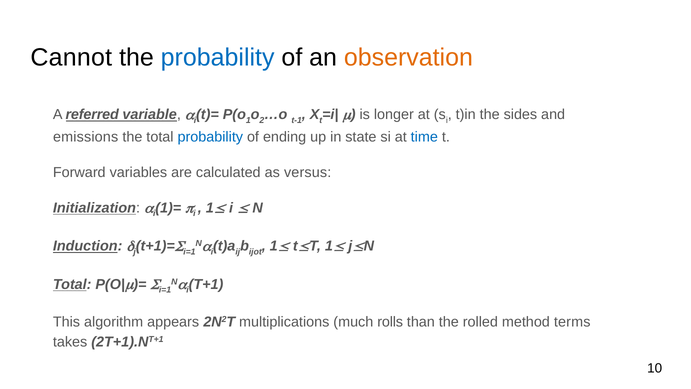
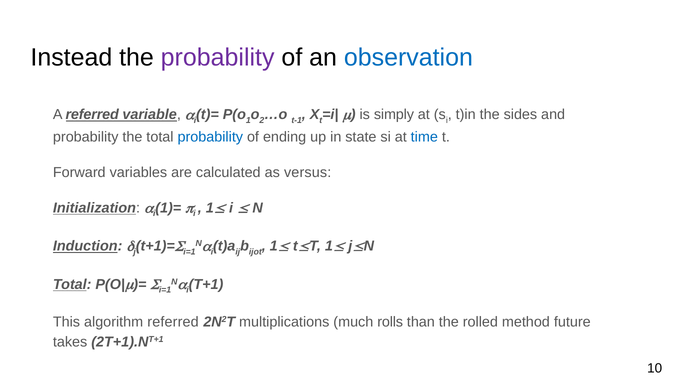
Cannot: Cannot -> Instead (71, 57)
probability colour: blue -> purple (218, 57)
observation colour: orange -> blue (408, 57)
longer: longer -> simply (394, 115)
emissions: emissions -> probability (86, 137)
algorithm appears: appears -> referred (173, 322)
terms: terms -> future (572, 322)
